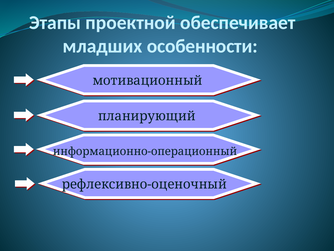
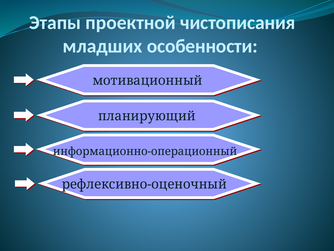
обеспечивает: обеспечивает -> чистописания (238, 23)
